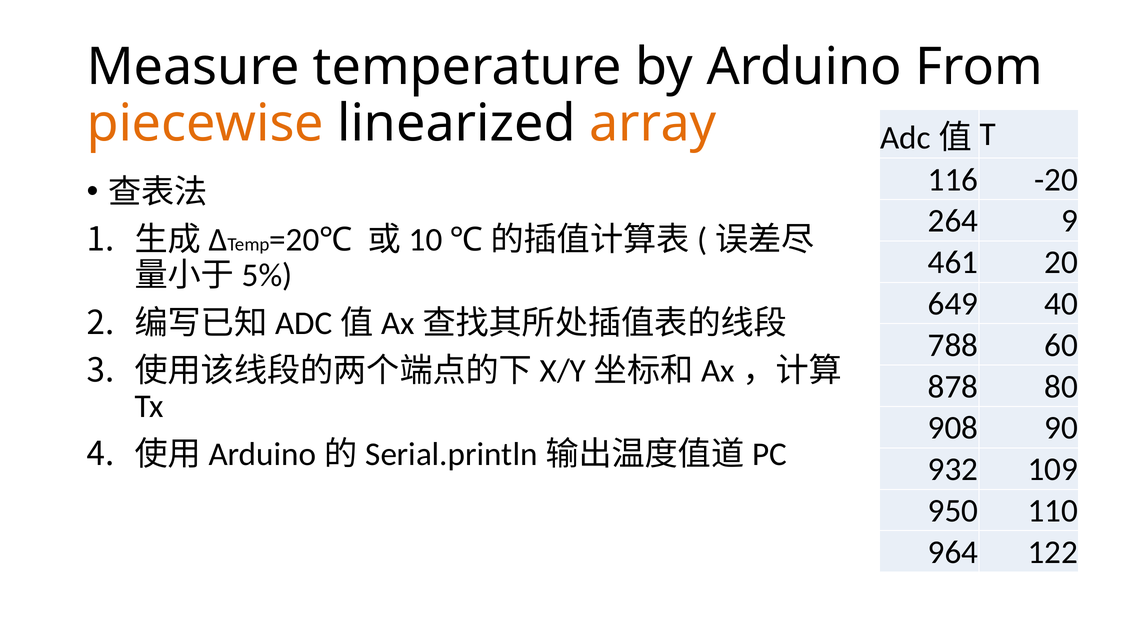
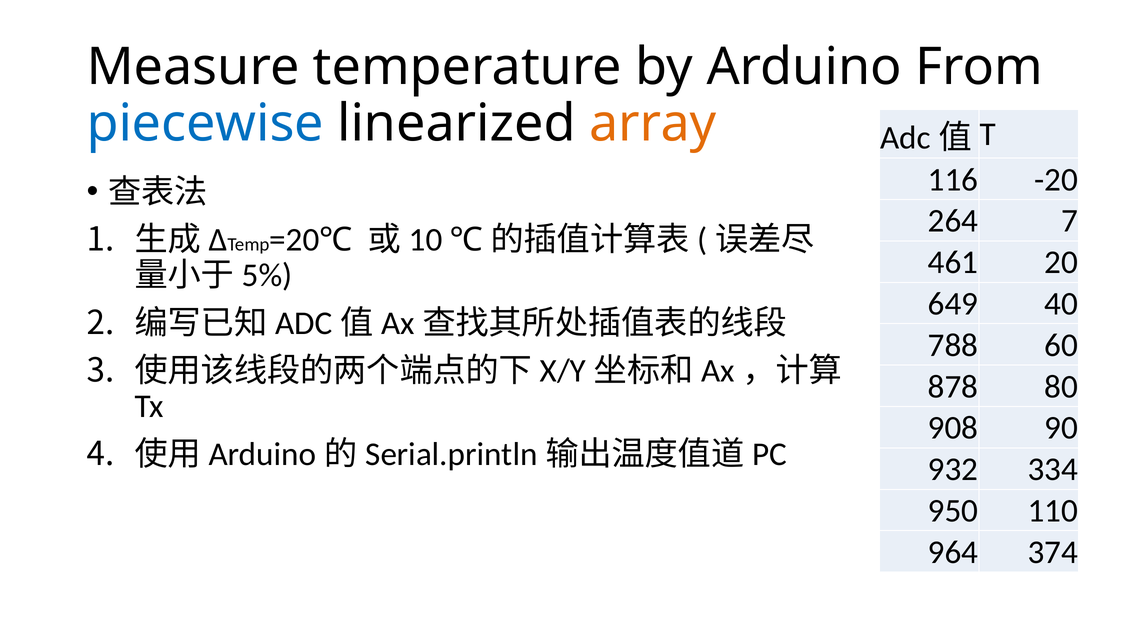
piecewise colour: orange -> blue (205, 124)
9: 9 -> 7 (1070, 221)
109: 109 -> 334 (1053, 470)
122: 122 -> 374 (1053, 553)
